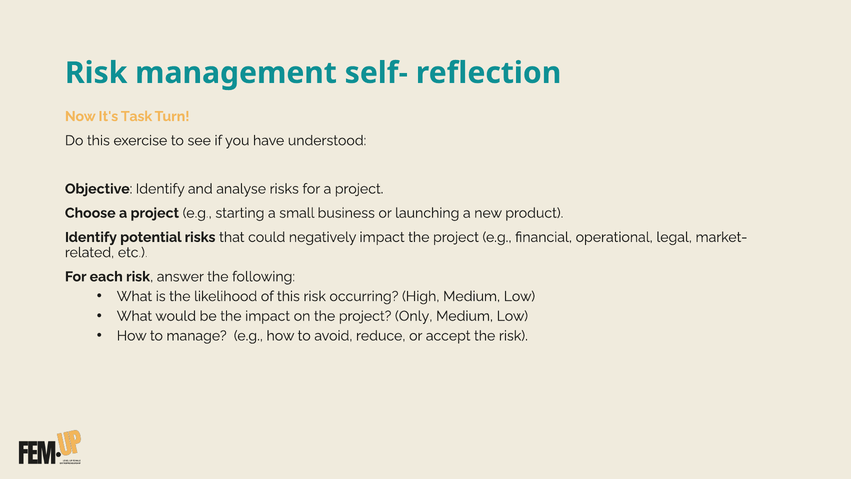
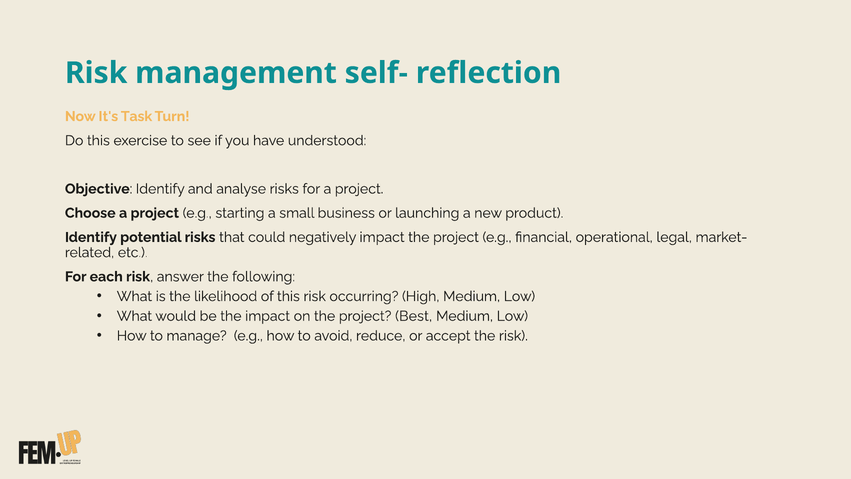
Only: Only -> Best (414, 316)
